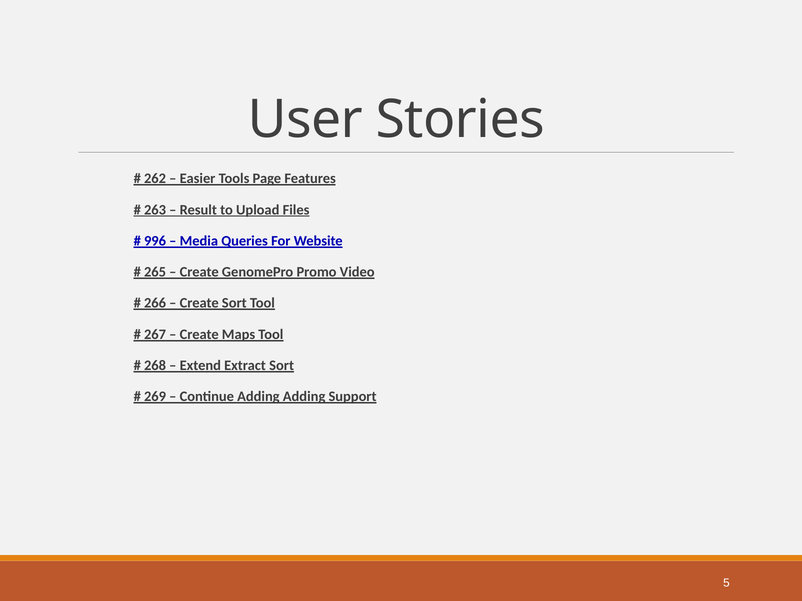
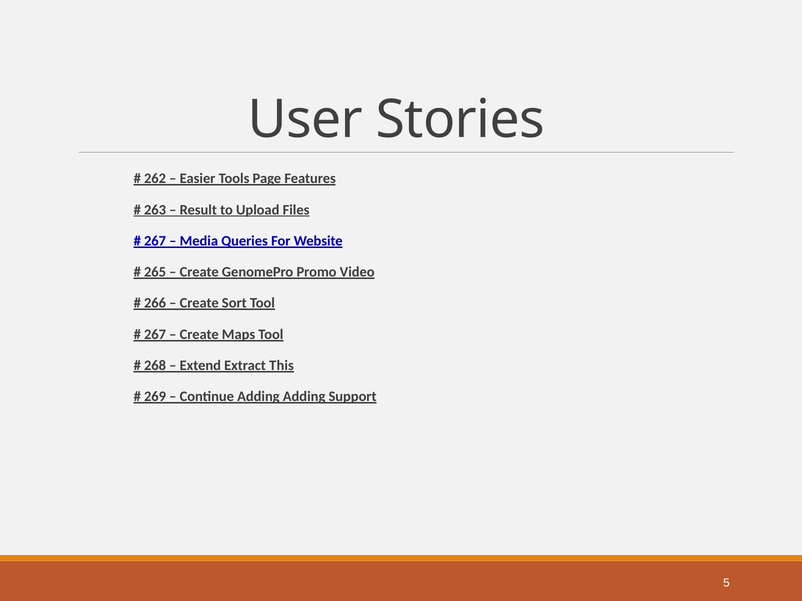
996: 996 -> 267 (155, 241)
Extract Sort: Sort -> This (282, 366)
